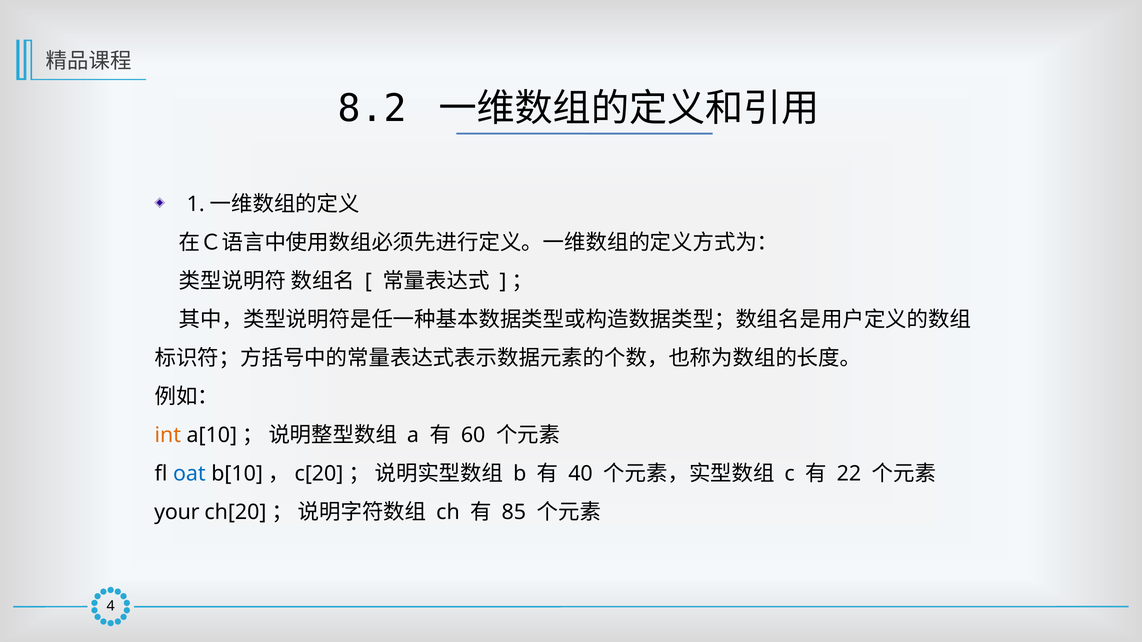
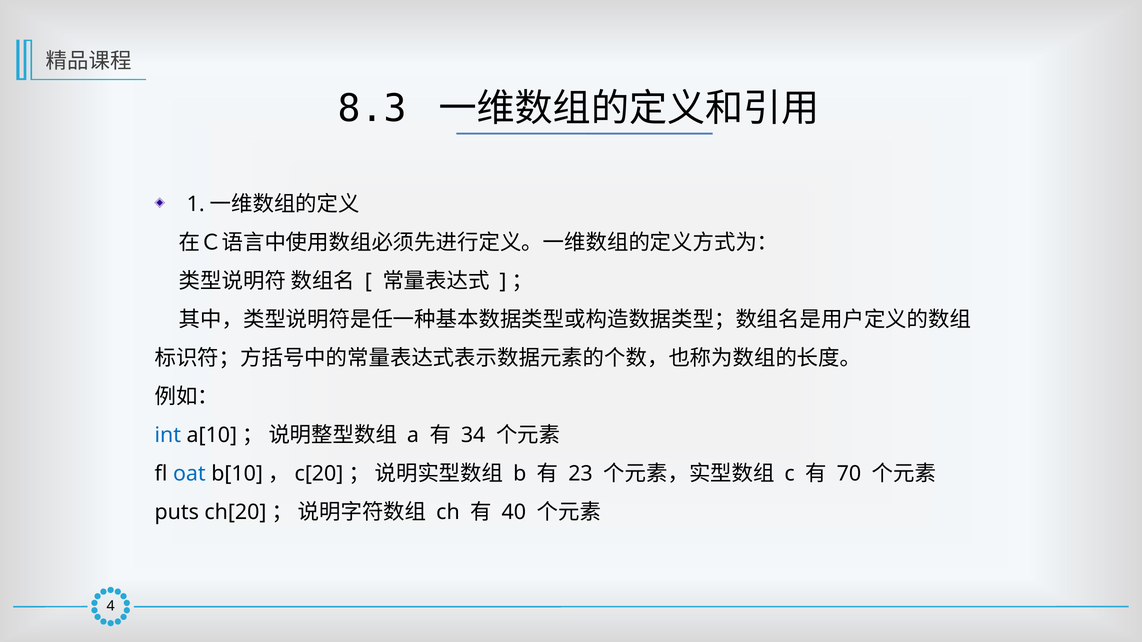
8.2: 8.2 -> 8.3 (372, 109)
int colour: orange -> blue (168, 435)
60: 60 -> 34 (473, 435)
40: 40 -> 23 (580, 474)
22: 22 -> 70 (849, 474)
your: your -> puts (177, 513)
85: 85 -> 40 (514, 513)
